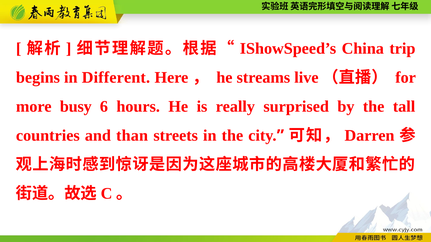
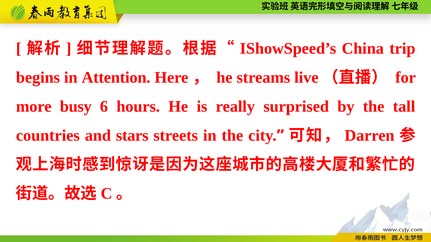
Different: Different -> Attention (116, 78)
than: than -> stars (132, 136)
